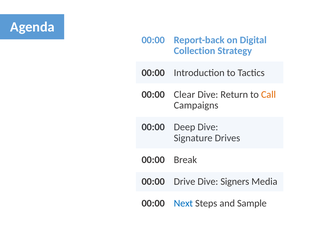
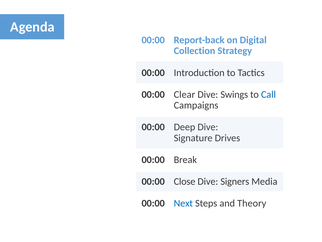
Return: Return -> Swings (234, 94)
Call colour: orange -> blue (268, 94)
Drive: Drive -> Close (185, 181)
Sample: Sample -> Theory (252, 203)
